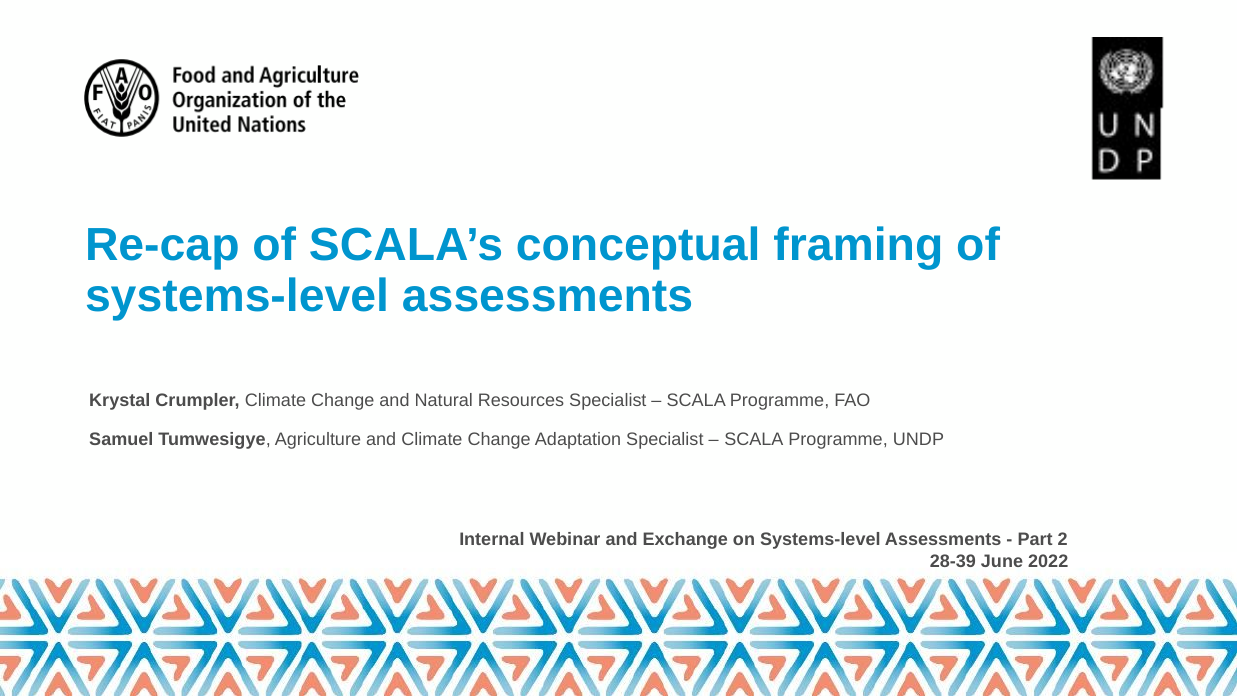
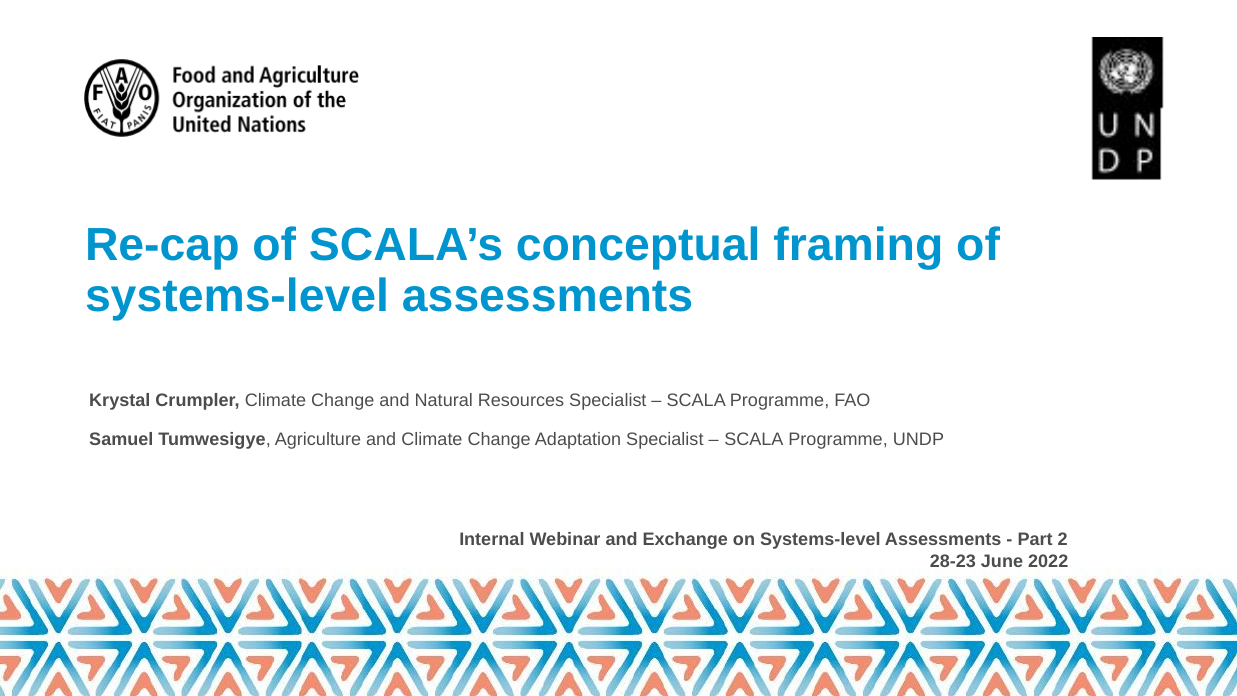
28-39: 28-39 -> 28-23 (953, 562)
